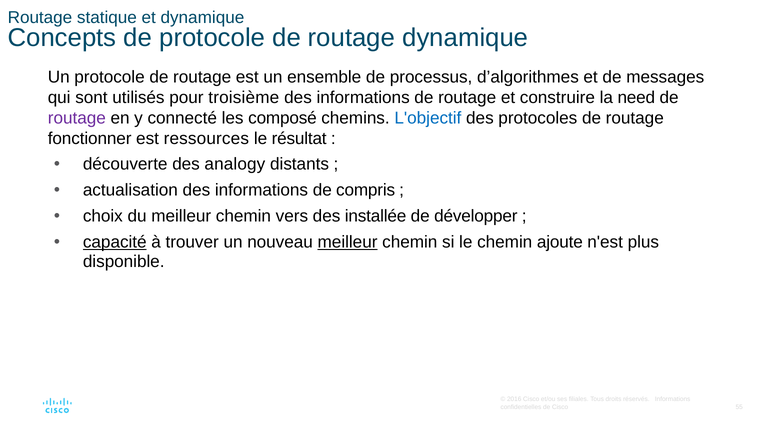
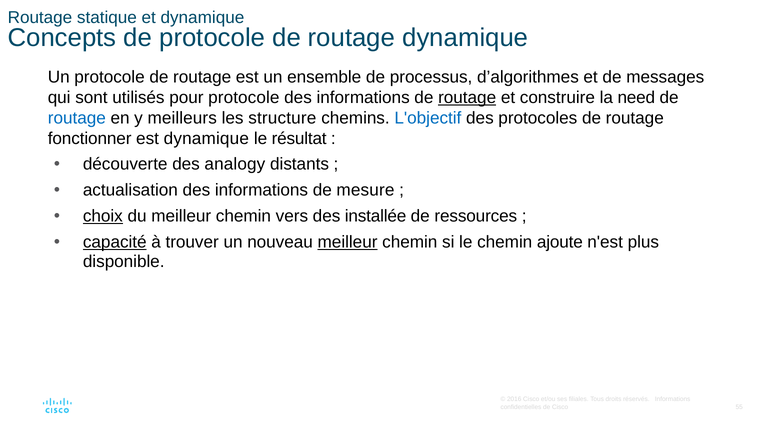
pour troisième: troisième -> protocole (244, 98)
routage underline: none -> present (467, 98)
routage colour: purple -> blue (77, 118)
connecté: connecté -> meilleurs (182, 118)
composé: composé -> structure (282, 118)
est ressources: ressources -> dynamique (206, 139)
compris: compris -> mesure (365, 190)
choix underline: none -> present (103, 216)
développer: développer -> ressources (476, 216)
